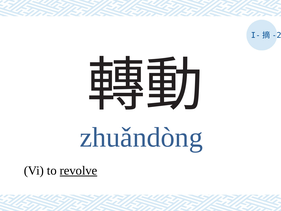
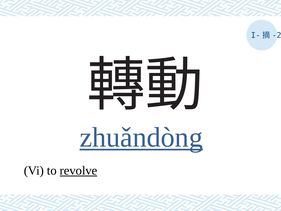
zhuǎndòng underline: none -> present (141, 137)
